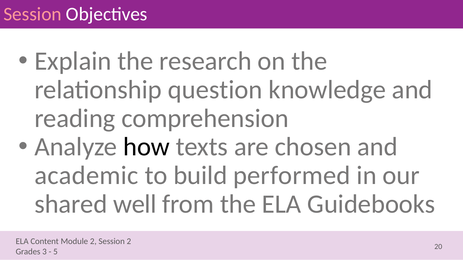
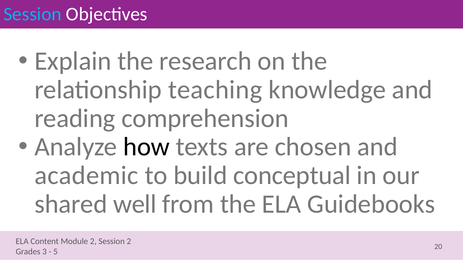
Session colour: pink -> light blue (33, 14)
question: question -> teaching (215, 90)
performed: performed -> conceptual (292, 176)
